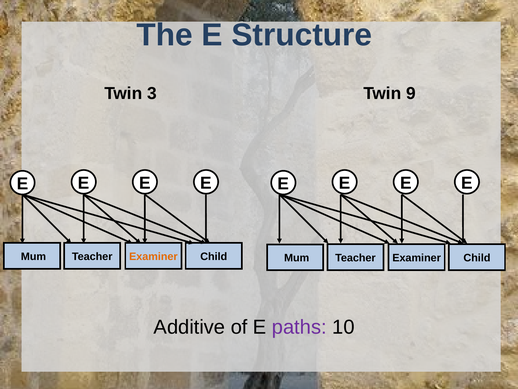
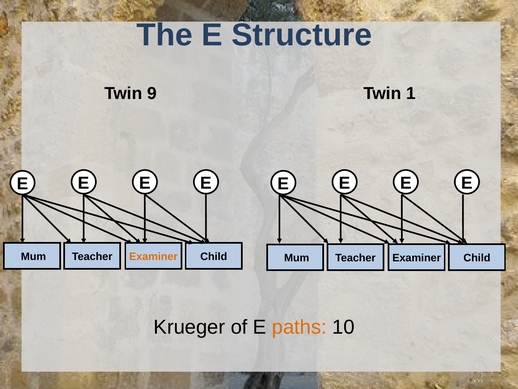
3: 3 -> 9 (152, 93)
9: 9 -> 1 (411, 93)
Additive: Additive -> Krueger (189, 327)
paths colour: purple -> orange (299, 327)
